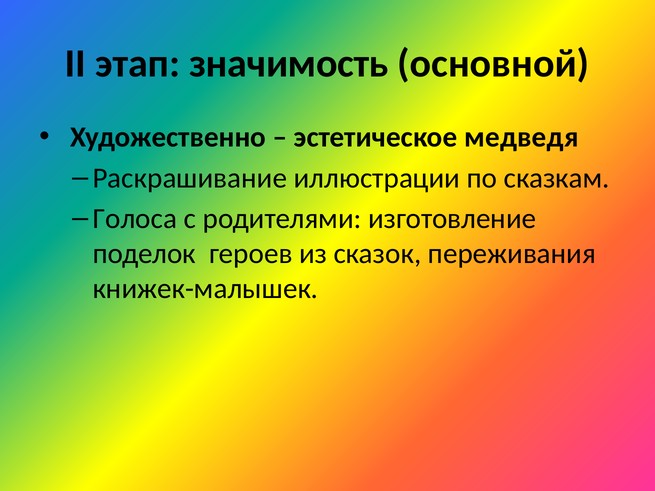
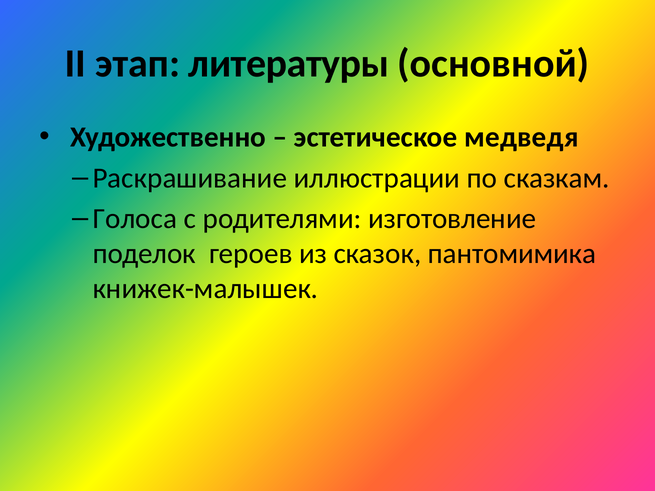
значимость: значимость -> литературы (289, 63)
переживания: переживания -> пантомимика (512, 254)
